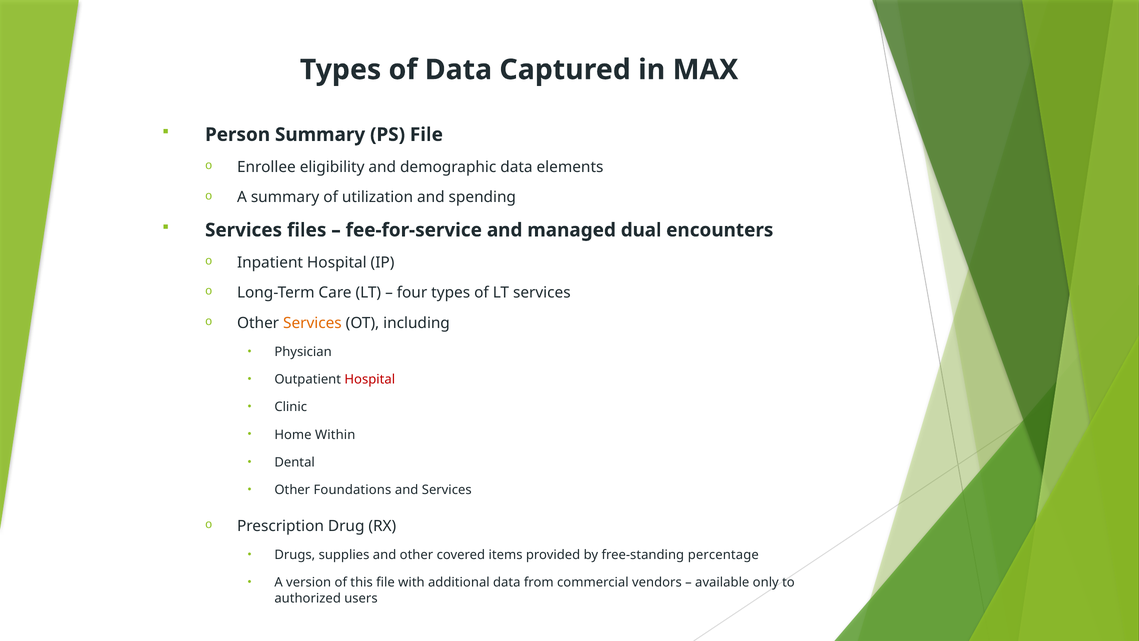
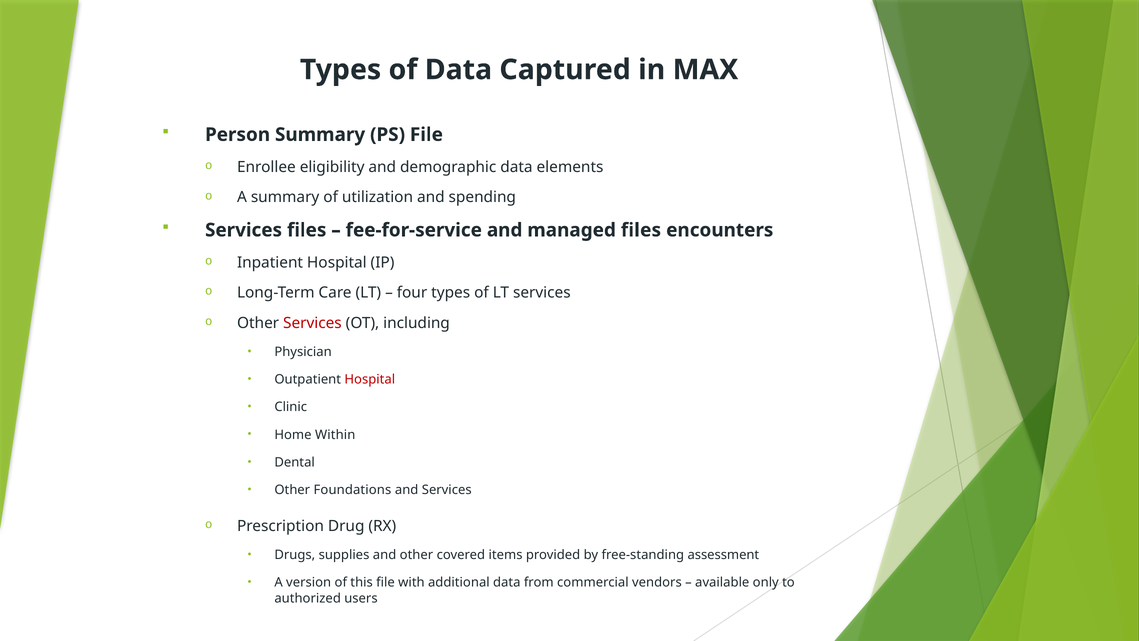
managed dual: dual -> files (641, 230)
Services colour: orange -> red (312, 323)
percentage: percentage -> assessment (723, 555)
